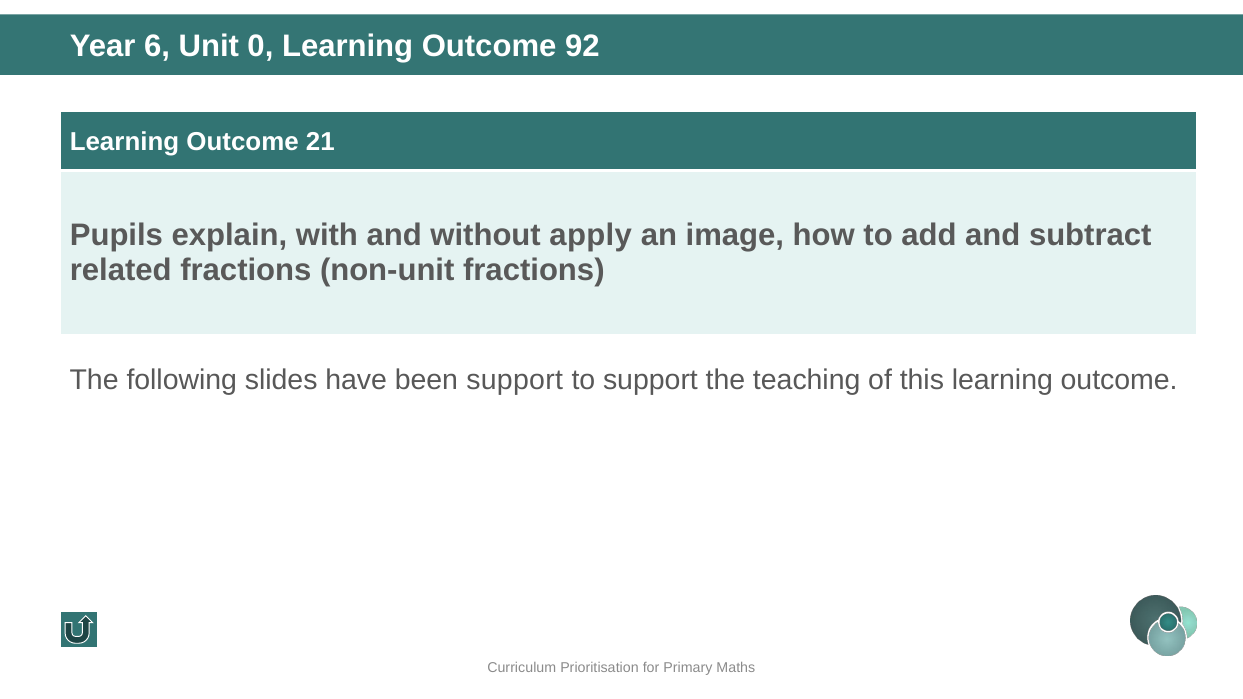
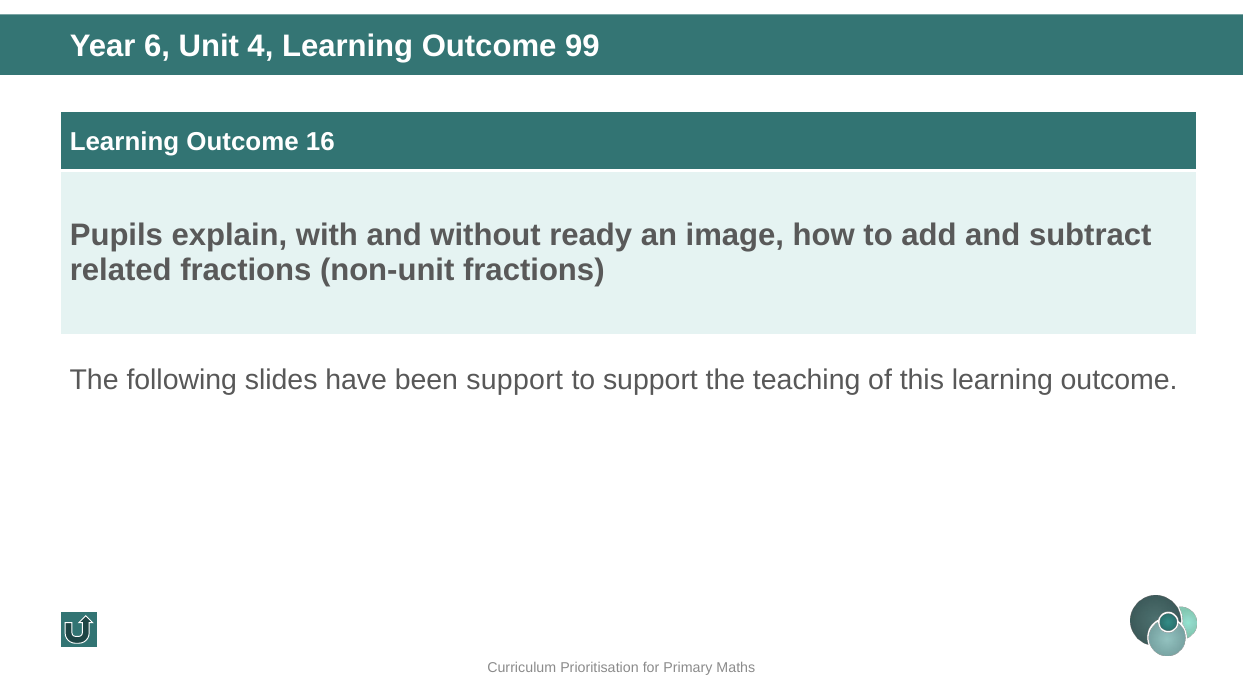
0: 0 -> 4 (260, 46)
92: 92 -> 99 (582, 46)
21: 21 -> 16 (320, 142)
apply: apply -> ready (591, 235)
